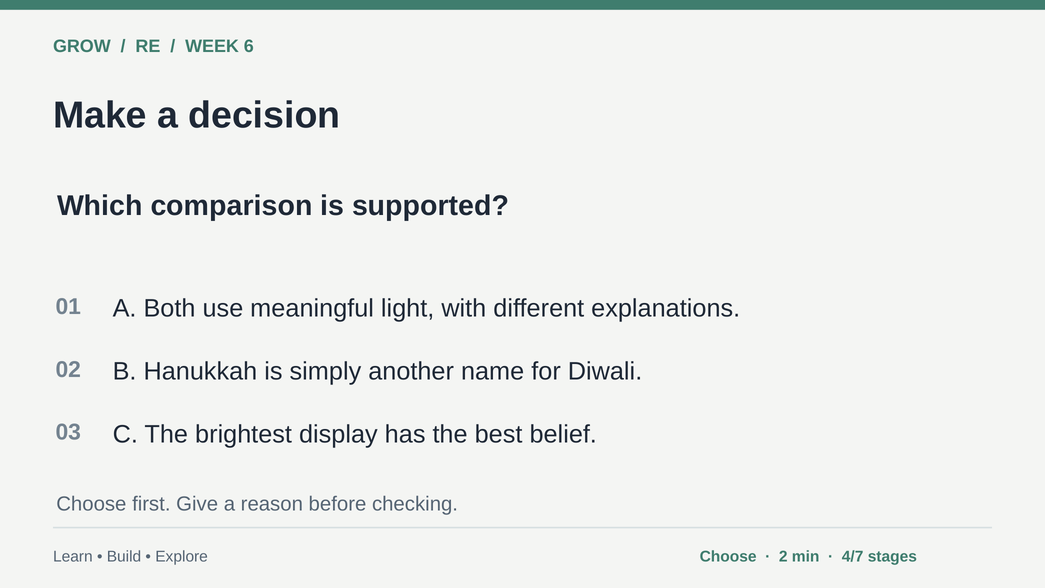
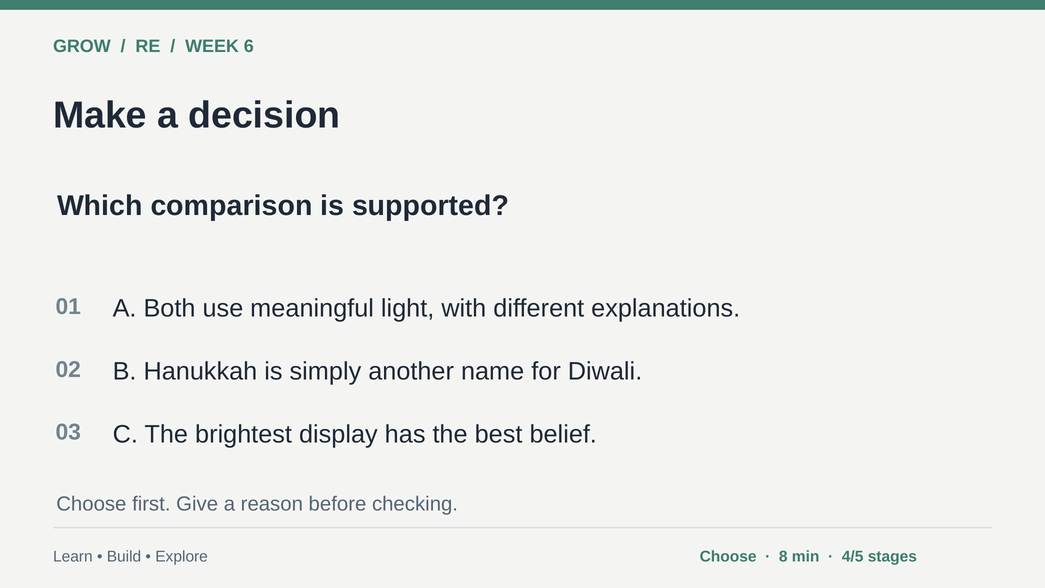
2: 2 -> 8 (783, 556)
4/7: 4/7 -> 4/5 (853, 556)
